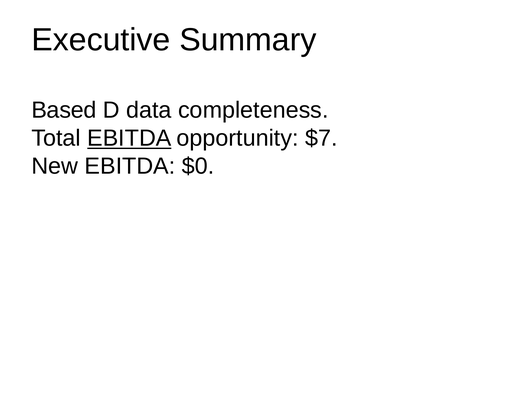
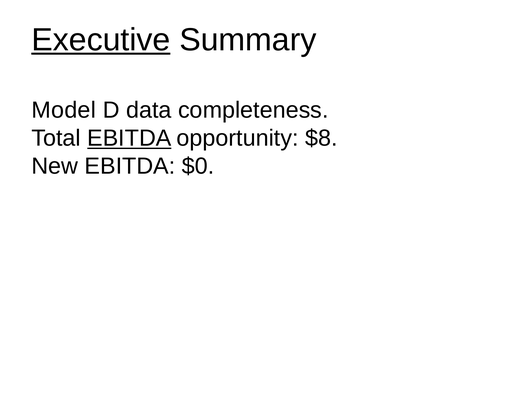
Executive underline: none -> present (101, 40)
Based: Based -> Model (64, 110)
$7: $7 -> $8 (321, 138)
